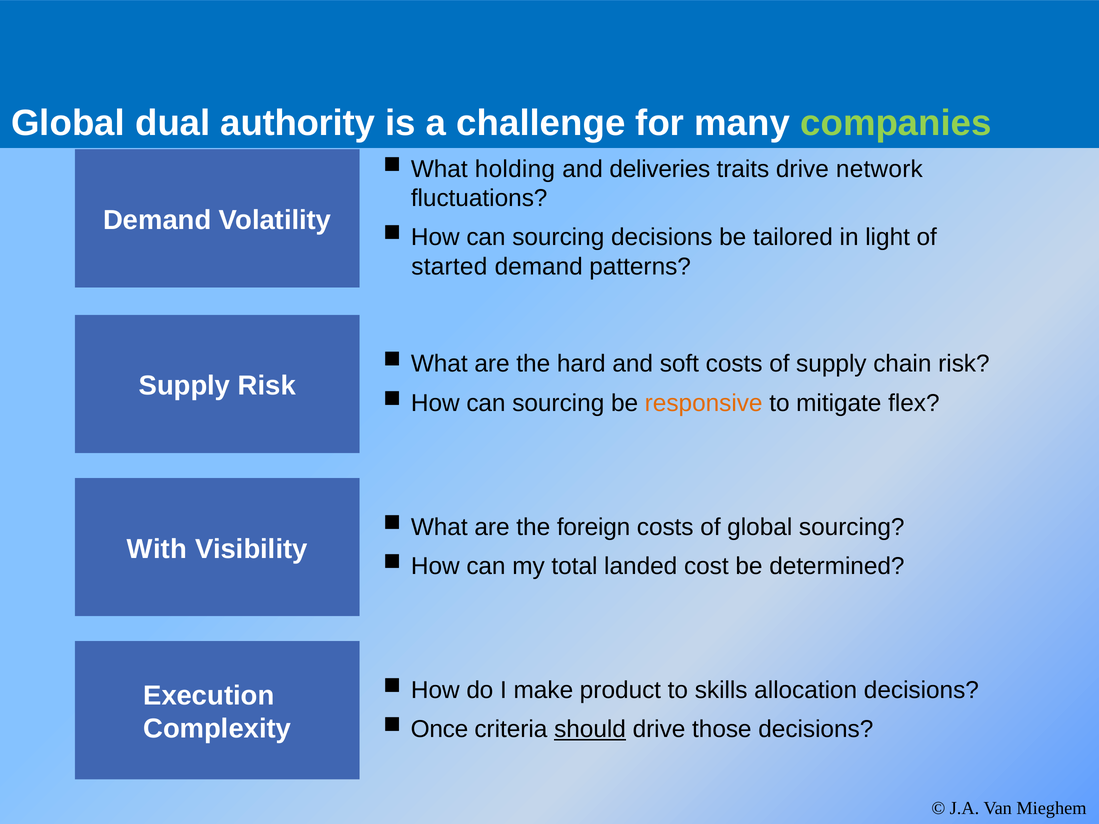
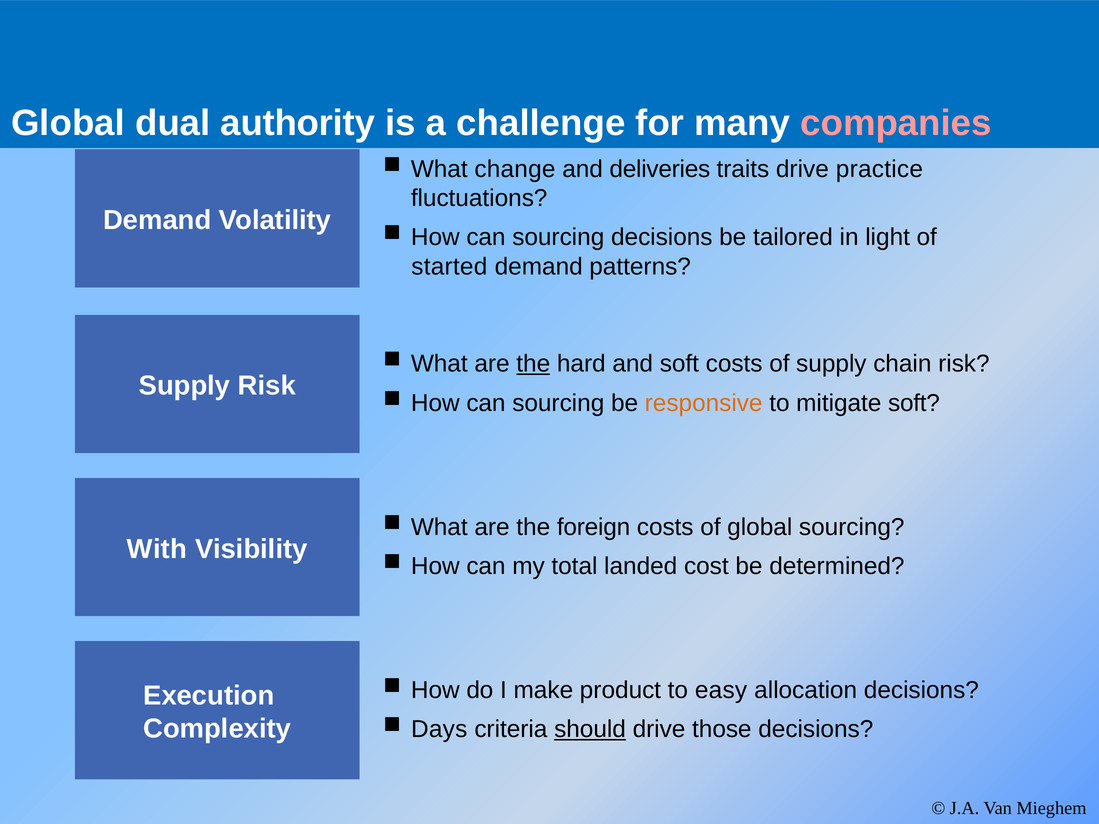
companies colour: light green -> pink (896, 123)
holding: holding -> change (515, 169)
network: network -> practice (879, 169)
the underline: none -> present (533, 364)
mitigate flex: flex -> soft (914, 403)
skills: skills -> easy (721, 690)
Once: Once -> Days (439, 729)
